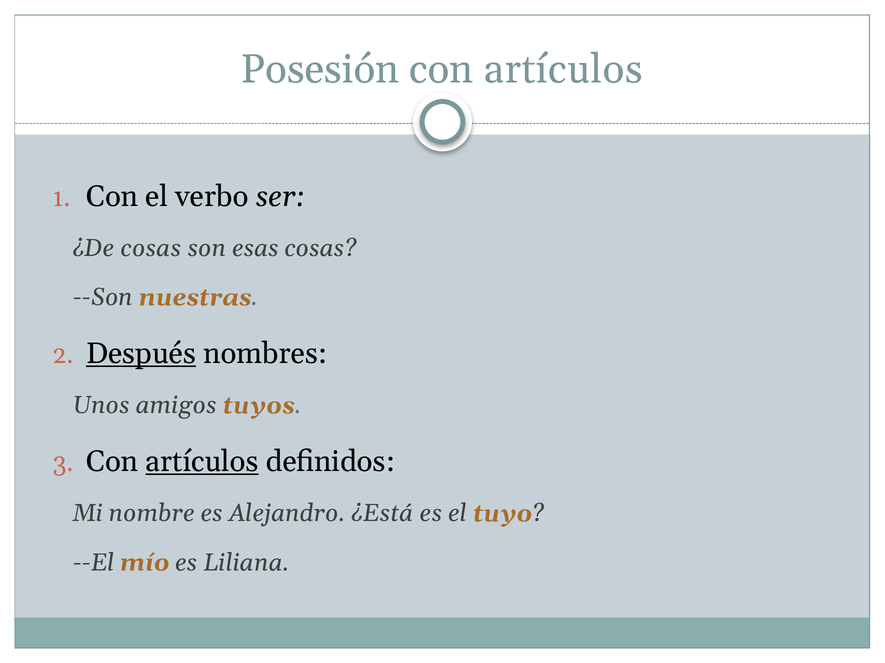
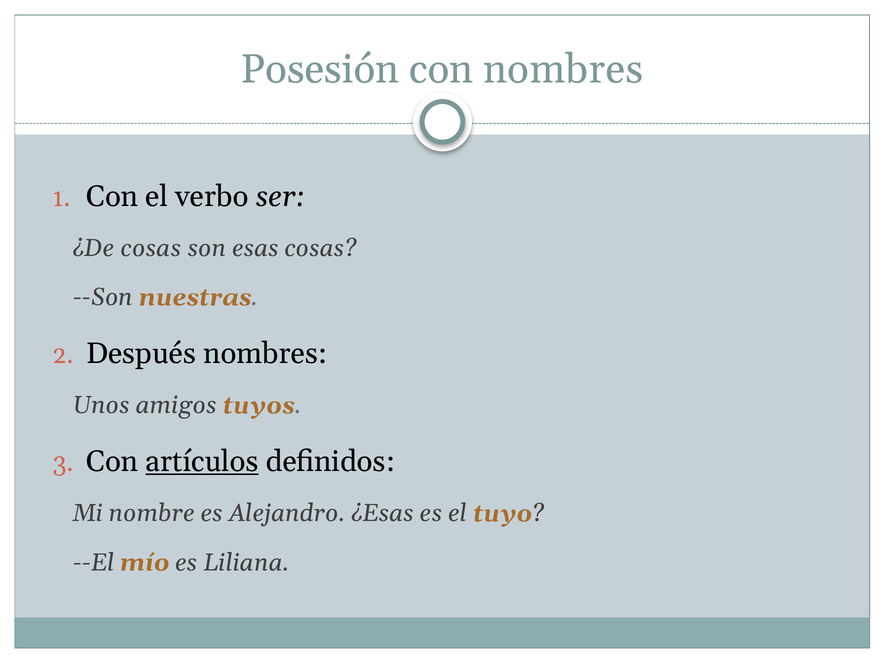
Posesión con artículos: artículos -> nombres (563, 70)
Después underline: present -> none (141, 354)
¿Está: ¿Está -> ¿Esas (383, 514)
